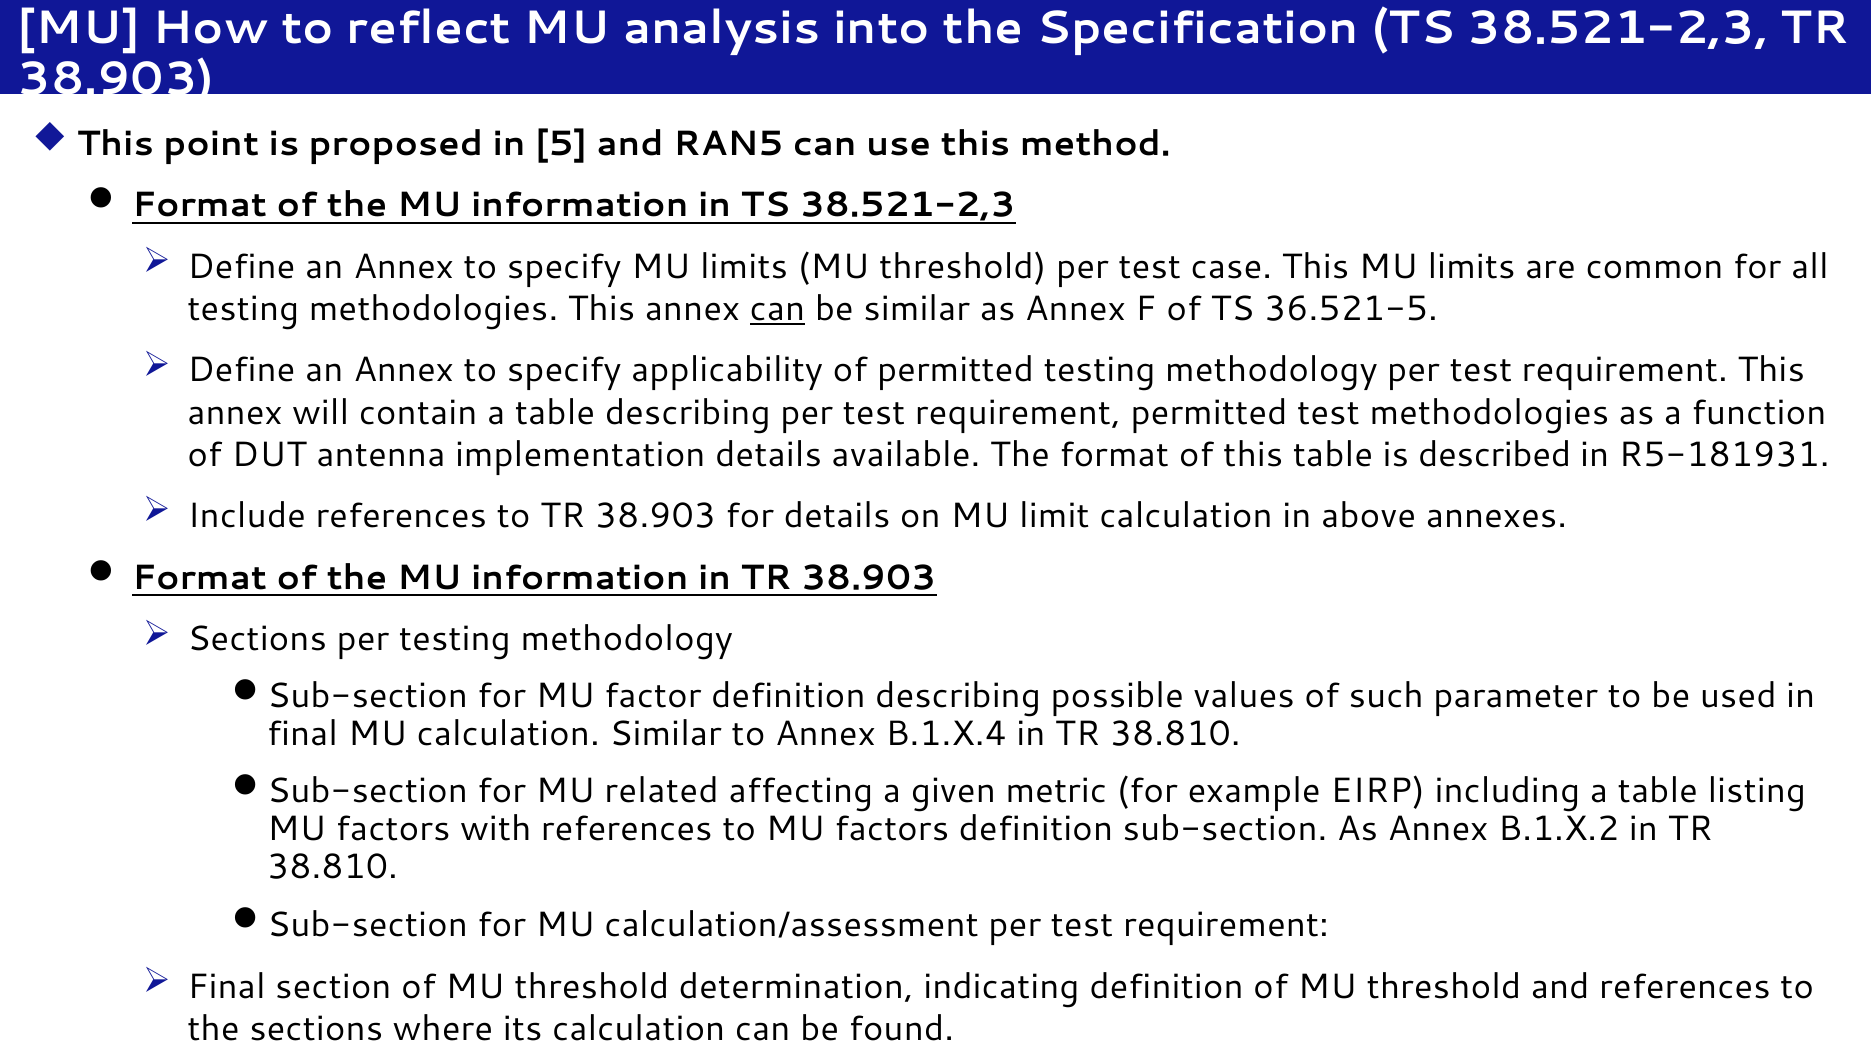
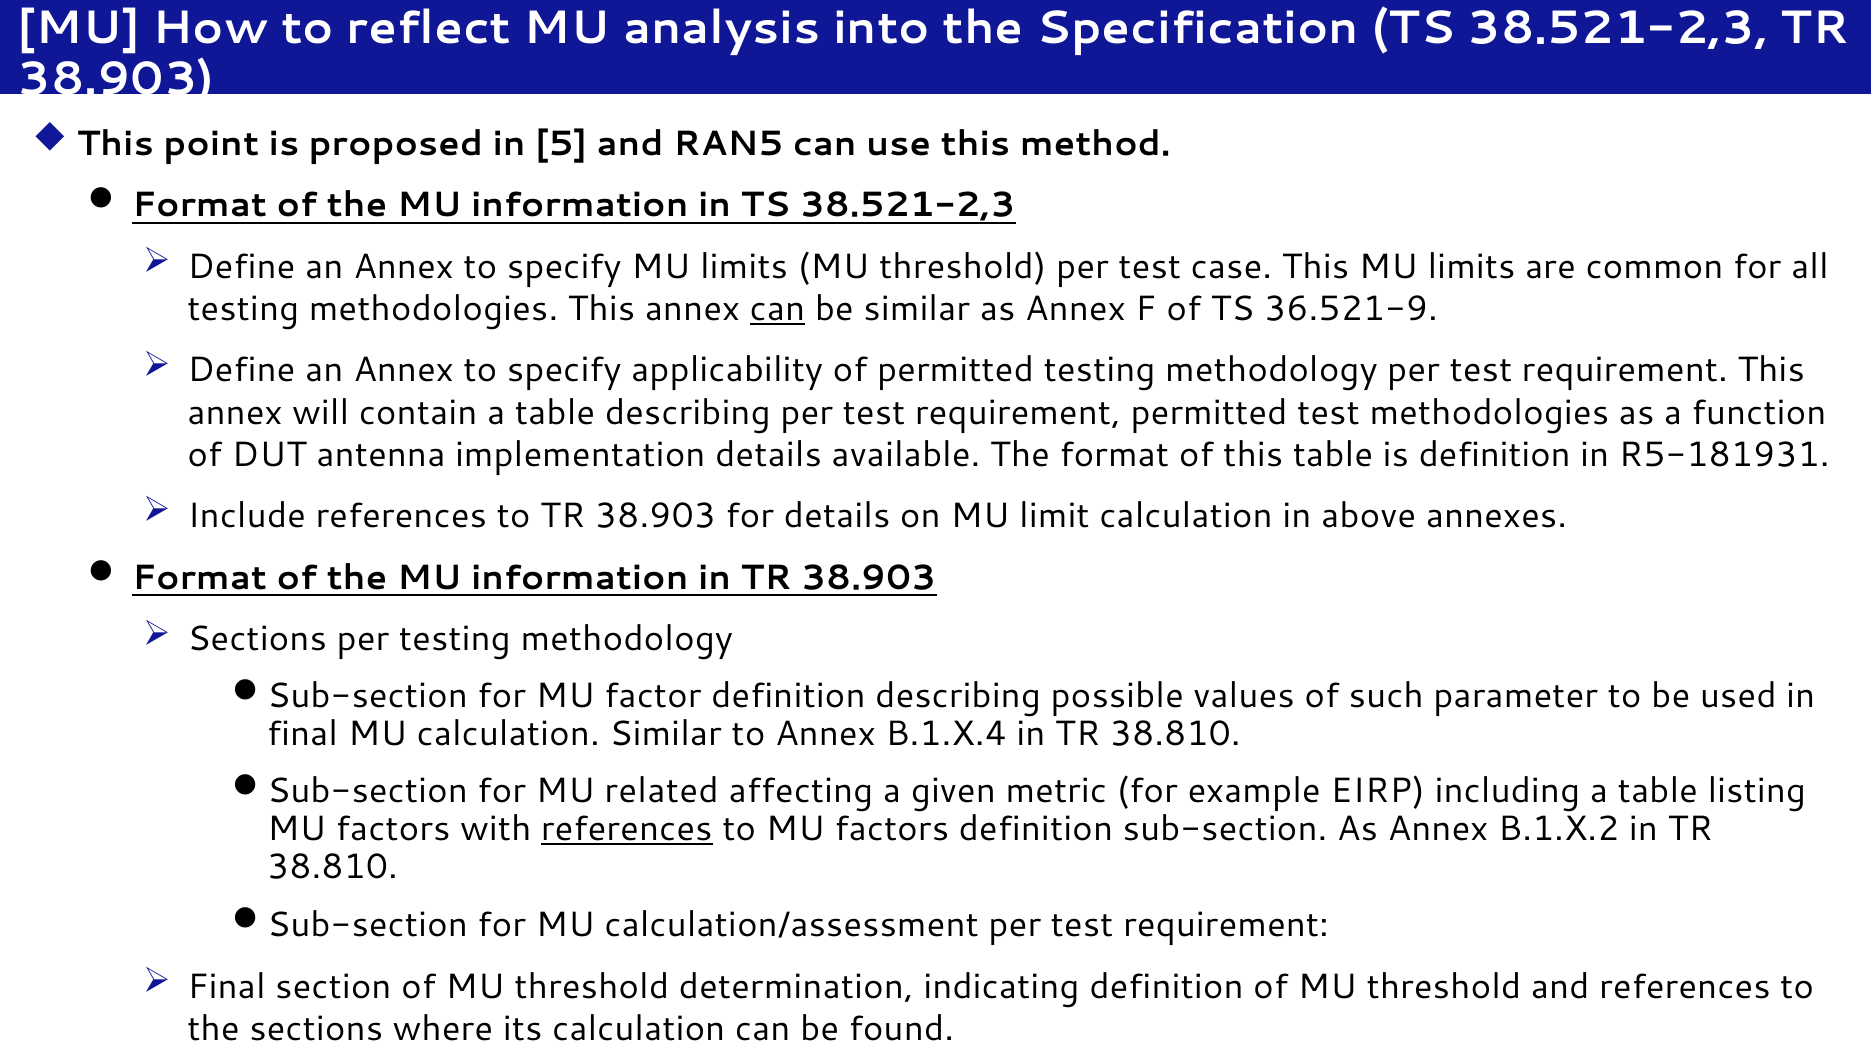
36.521-5: 36.521-5 -> 36.521-9 (1351, 309)
is described: described -> definition (1495, 455)
references underline: none -> present (627, 830)
